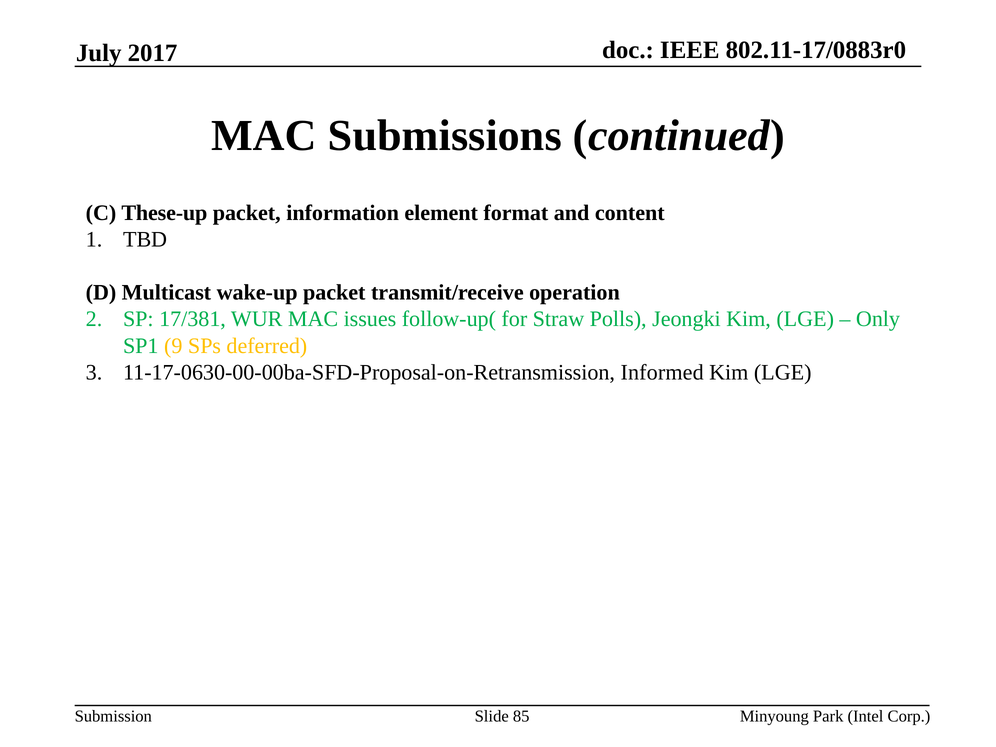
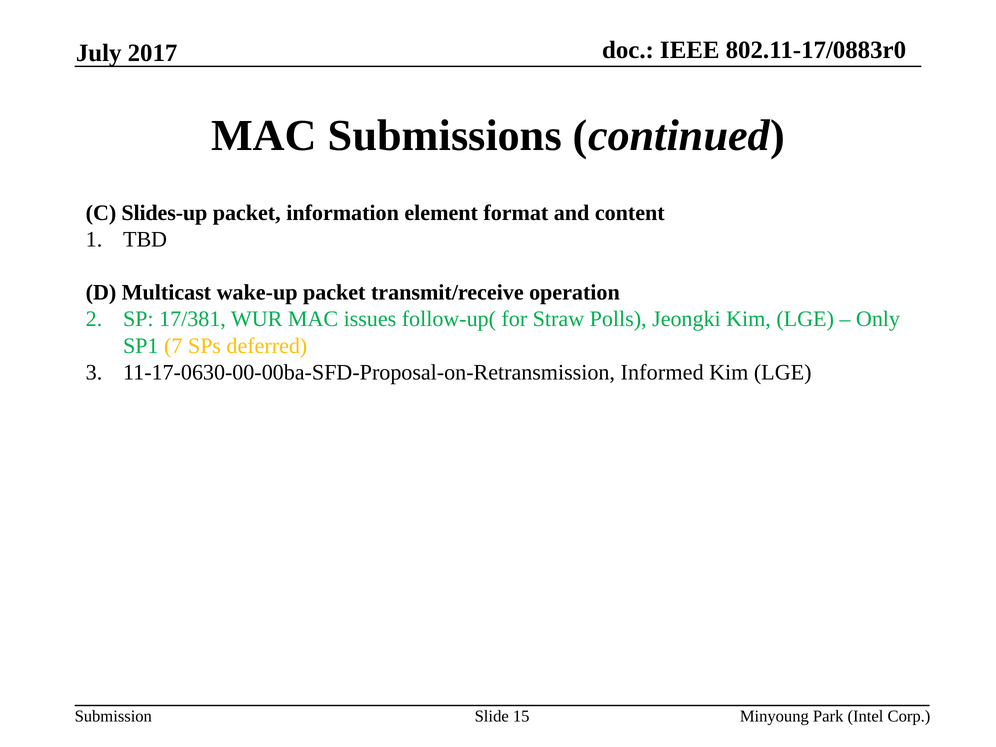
These-up: These-up -> Slides-up (164, 213)
9: 9 -> 7 (173, 346)
85: 85 -> 15 (521, 716)
